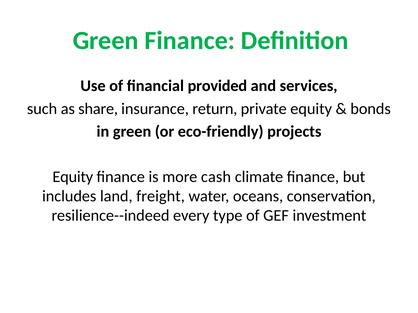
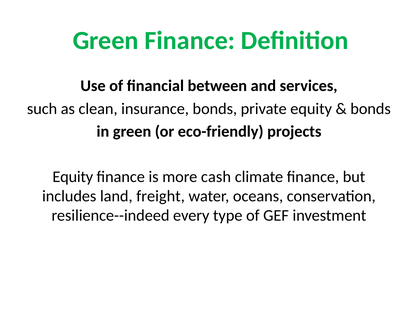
provided: provided -> between (217, 86)
share: share -> clean (98, 109)
insurance return: return -> bonds (215, 109)
